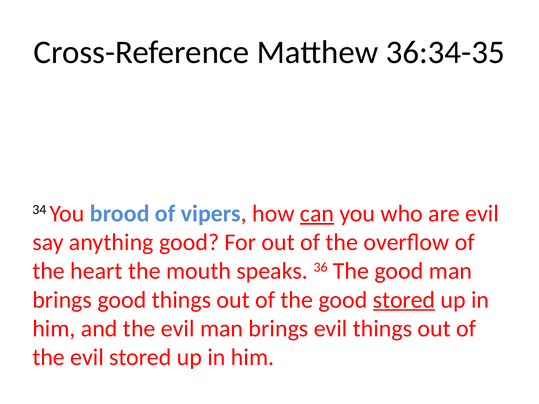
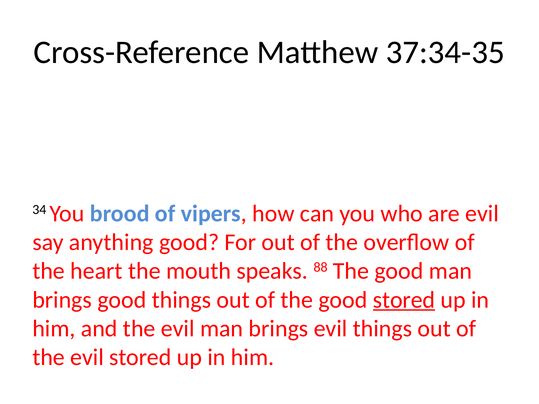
36:34-35: 36:34-35 -> 37:34-35 (445, 52)
can underline: present -> none (317, 214)
36: 36 -> 88 (321, 267)
